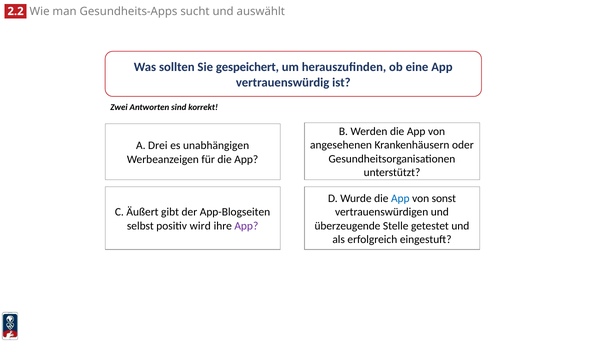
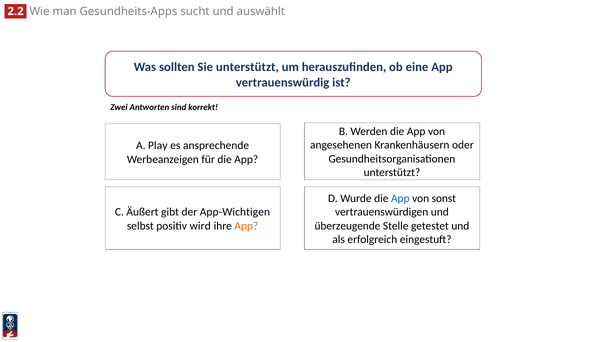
Sie gespeichert: gespeichert -> unterstützt (247, 67)
Drei: Drei -> Play (158, 146)
unabhängigen: unabhängigen -> ansprechende (216, 146)
App-Blogseiten: App-Blogseiten -> App-Wichtigen (235, 212)
App colour: purple -> orange (246, 226)
